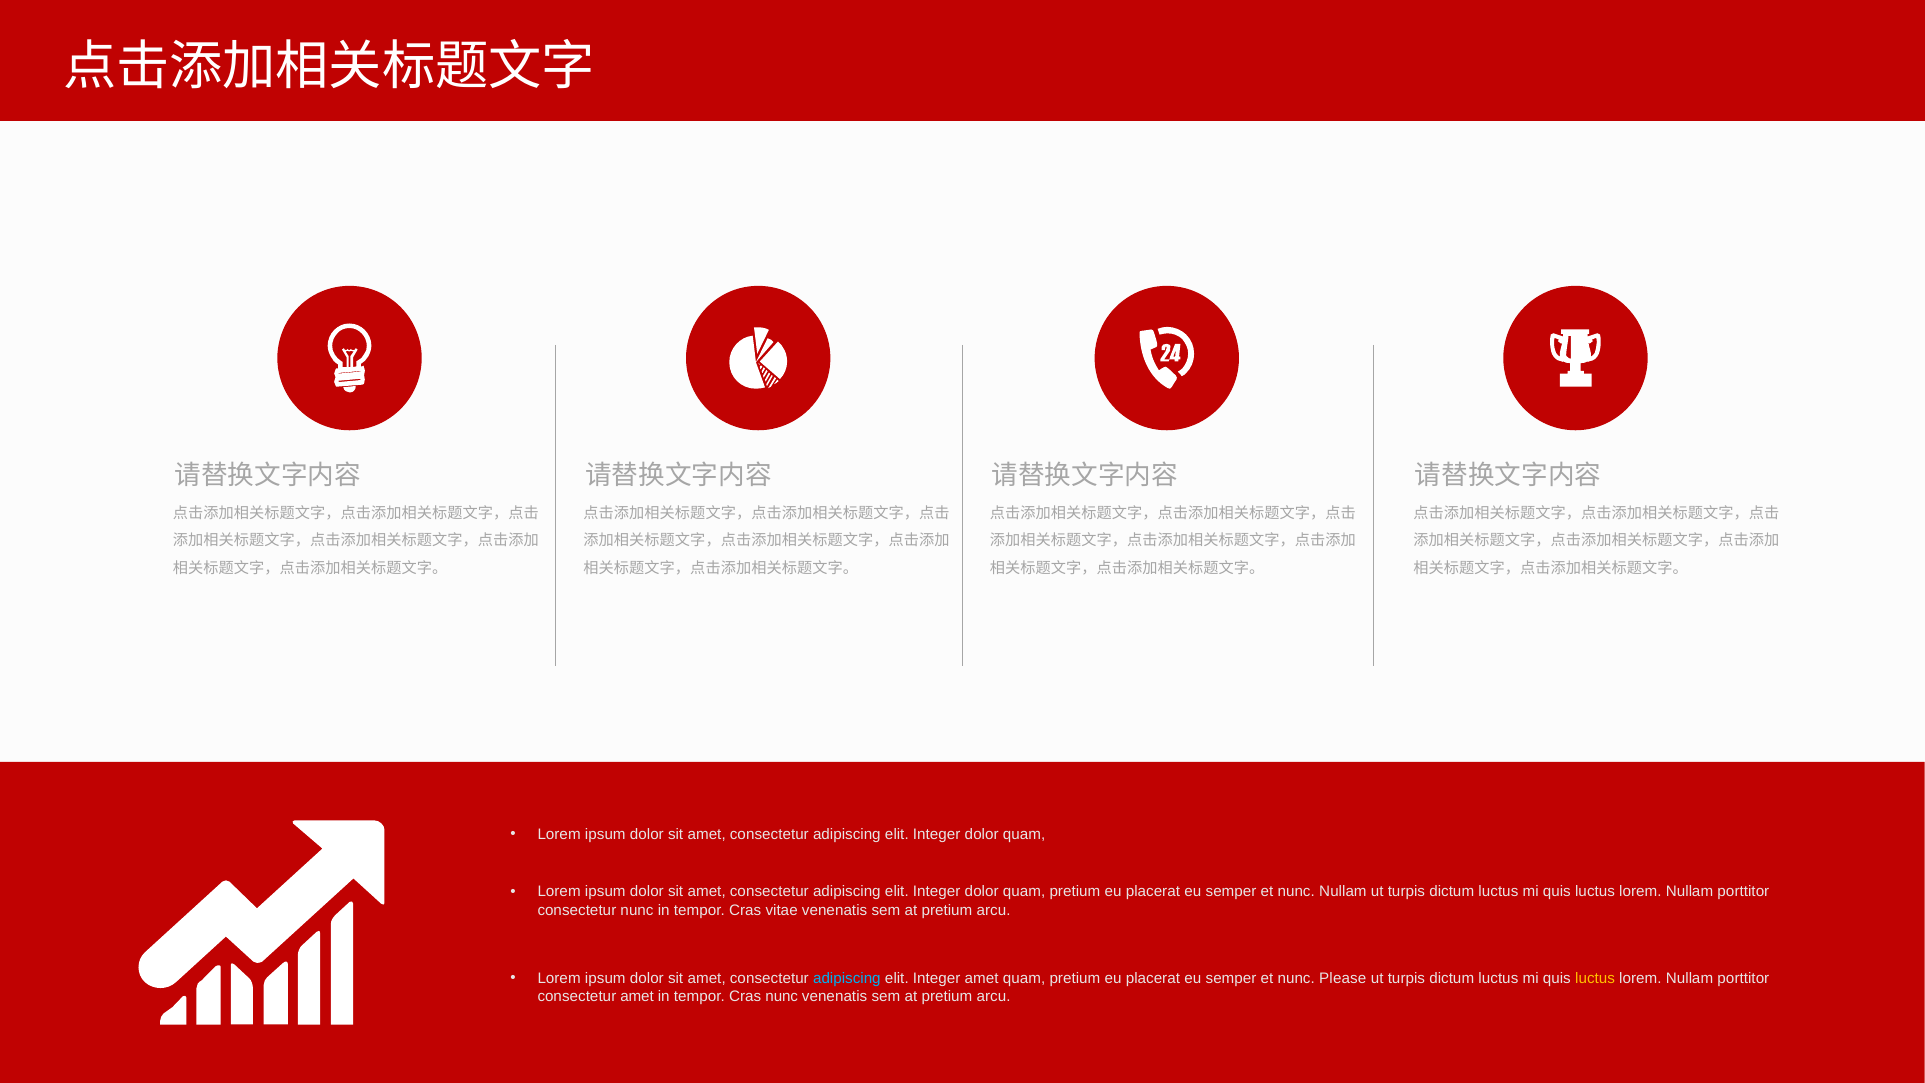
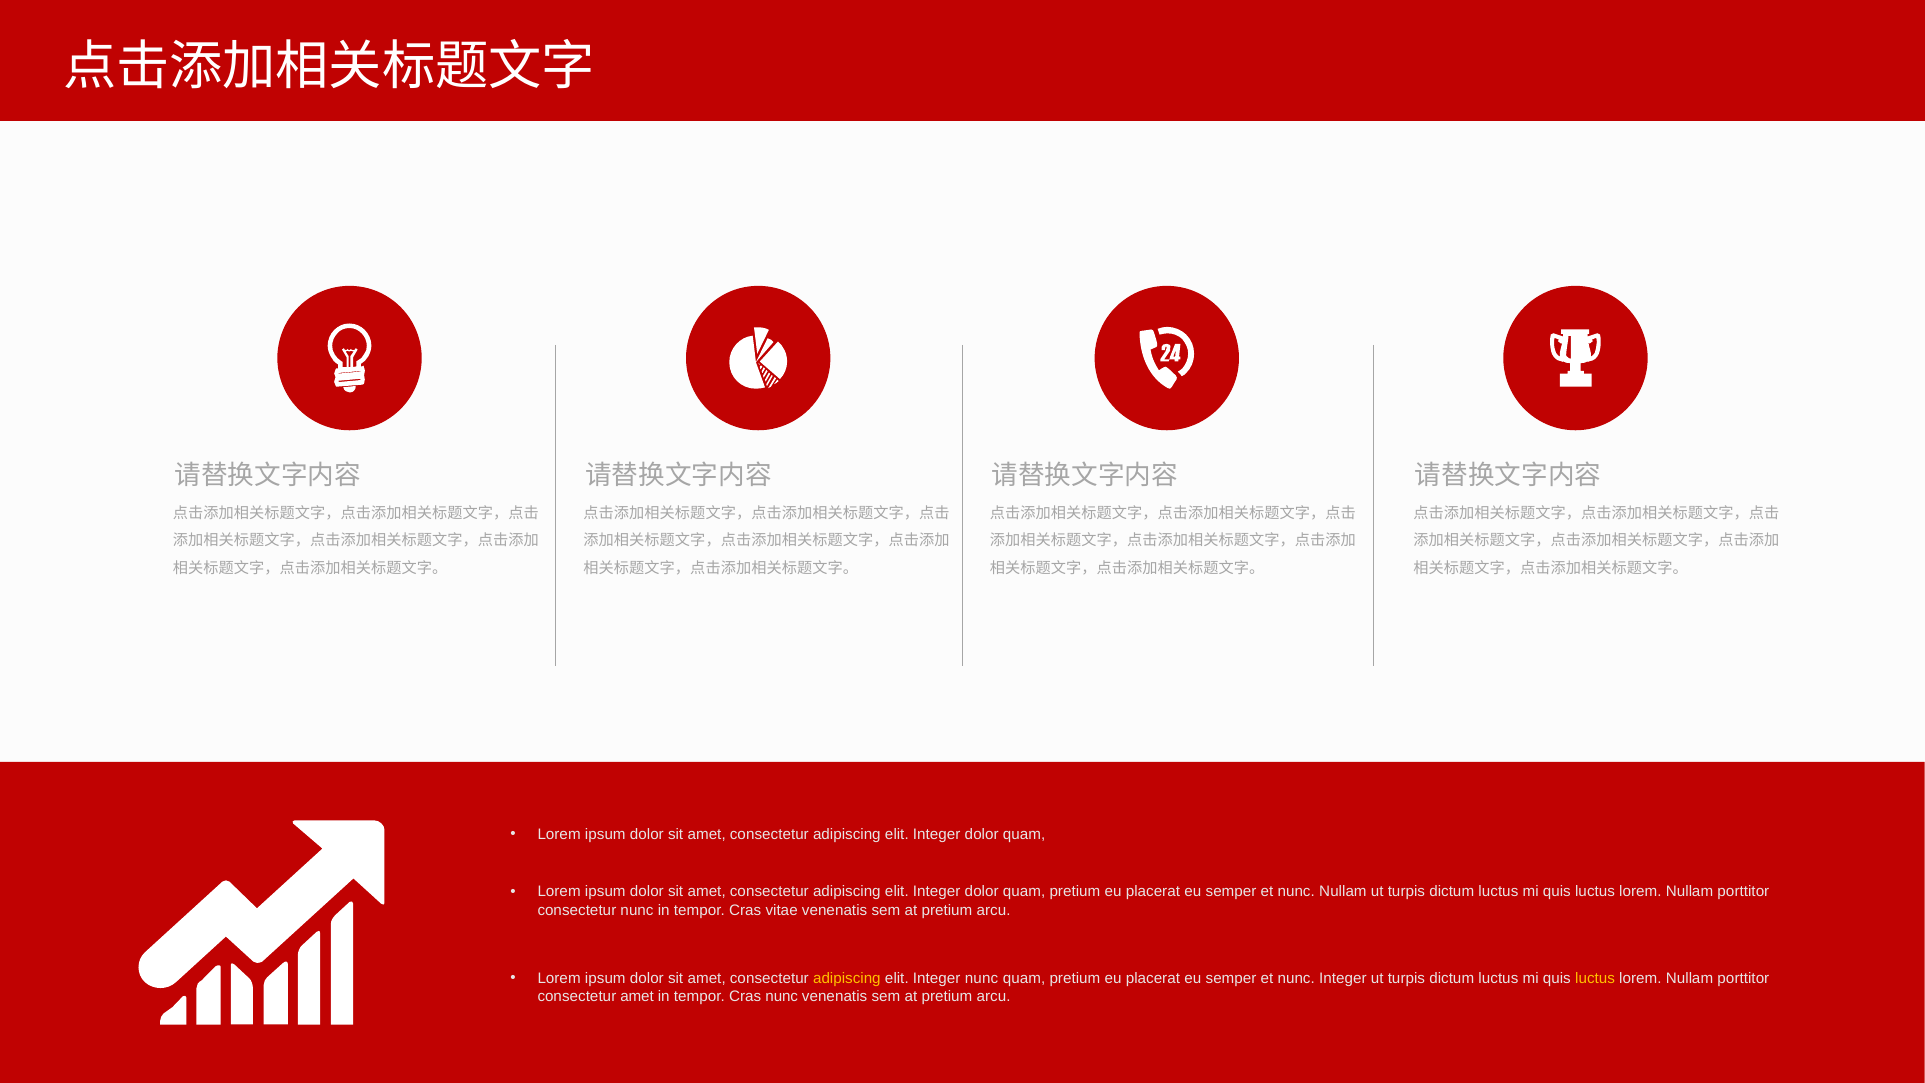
adipiscing colour: light blue -> yellow (847, 978)
Integer amet: amet -> nunc (982, 978)
nunc Please: Please -> Integer (1343, 978)
